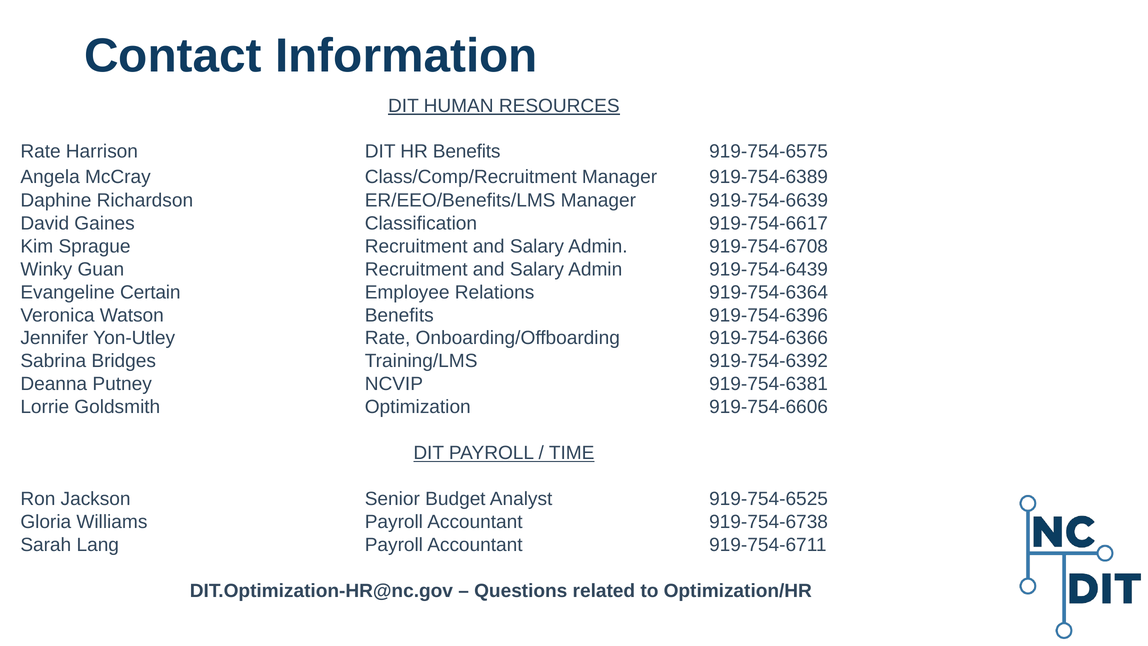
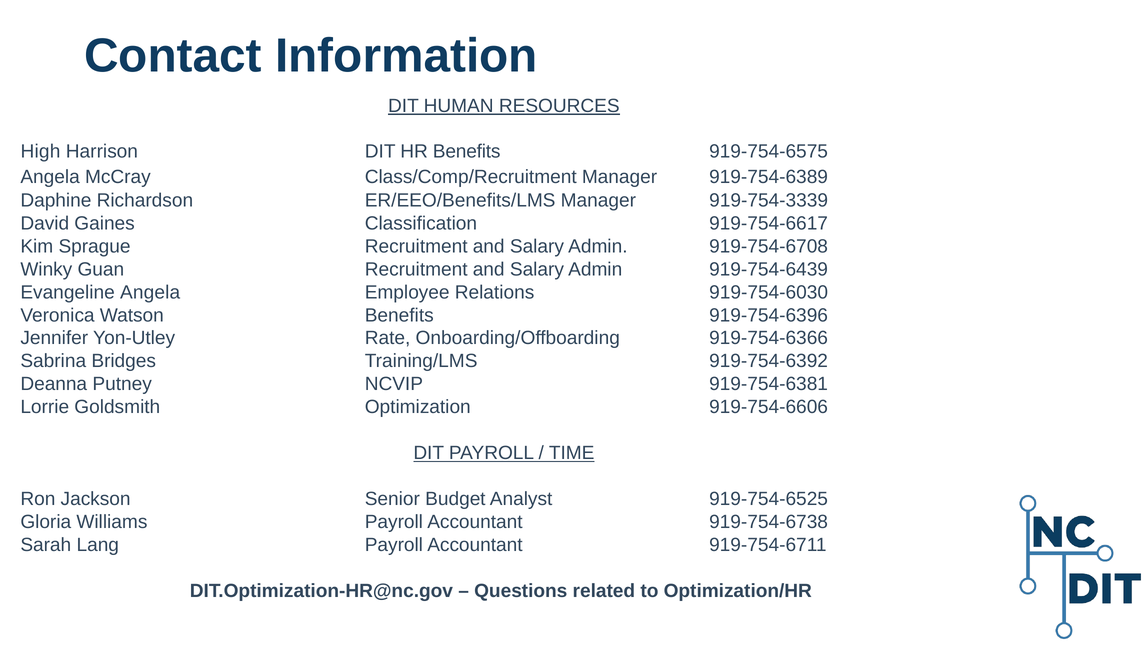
Rate: Rate -> High (40, 152)
919-754-6639: 919-754-6639 -> 919-754-3339 (769, 200)
Evangeline Certain: Certain -> Angela (150, 292)
919-754-6364: 919-754-6364 -> 919-754-6030 (769, 292)
